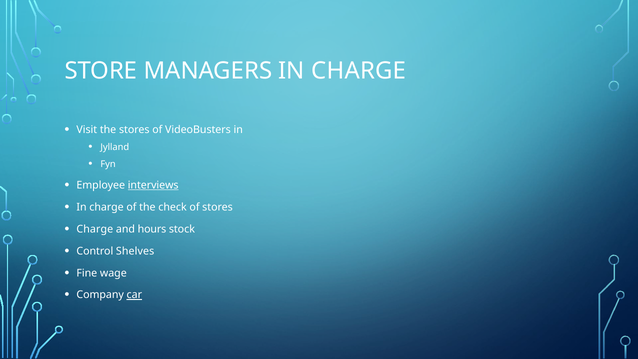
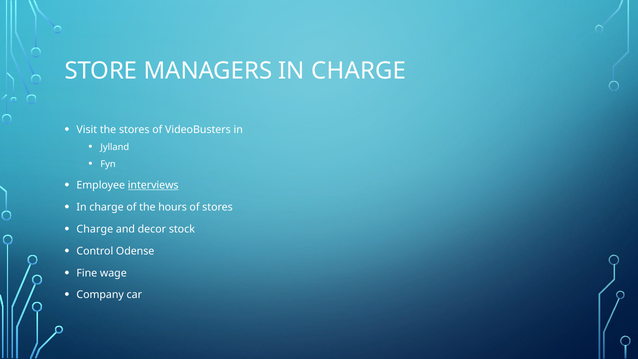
check: check -> hours (173, 207)
hours: hours -> decor (152, 229)
Shelves: Shelves -> Odense (135, 251)
car underline: present -> none (134, 295)
